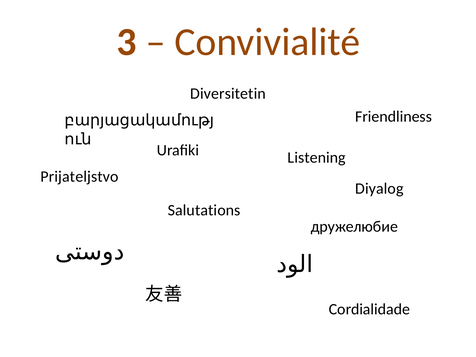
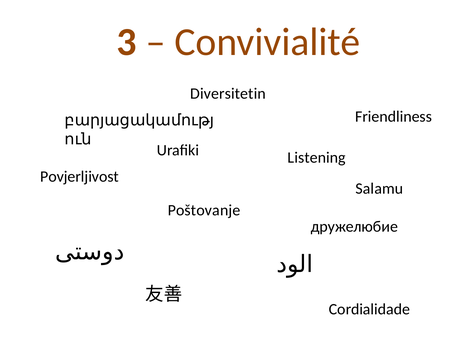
Prijateljstvo: Prijateljstvo -> Povjerljivost (80, 176)
Diyalog: Diyalog -> Salamu (379, 188)
Salutations: Salutations -> Poštovanje (204, 210)
